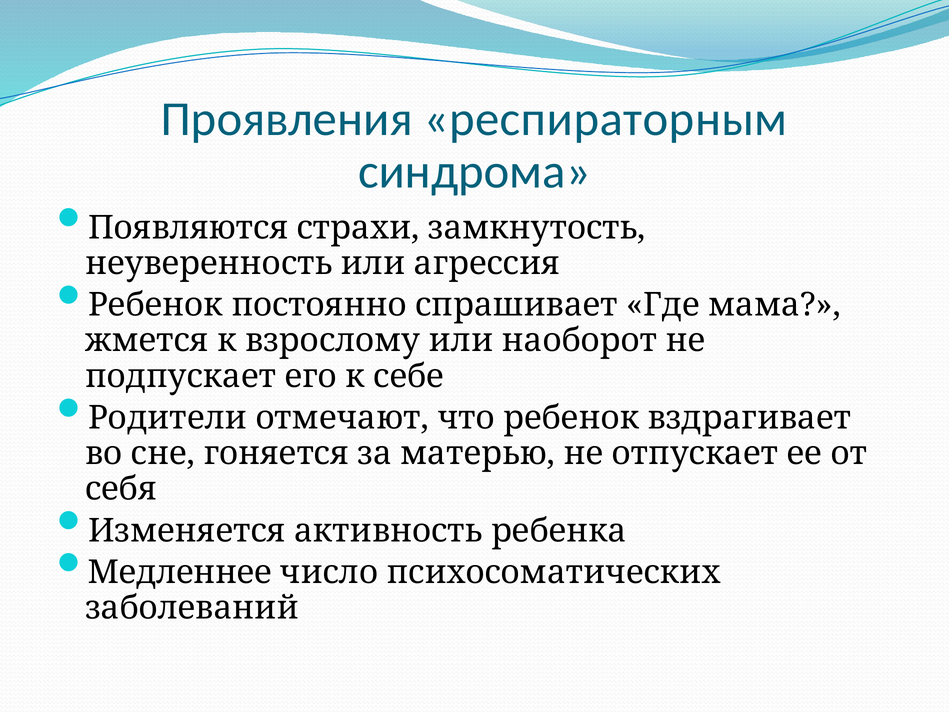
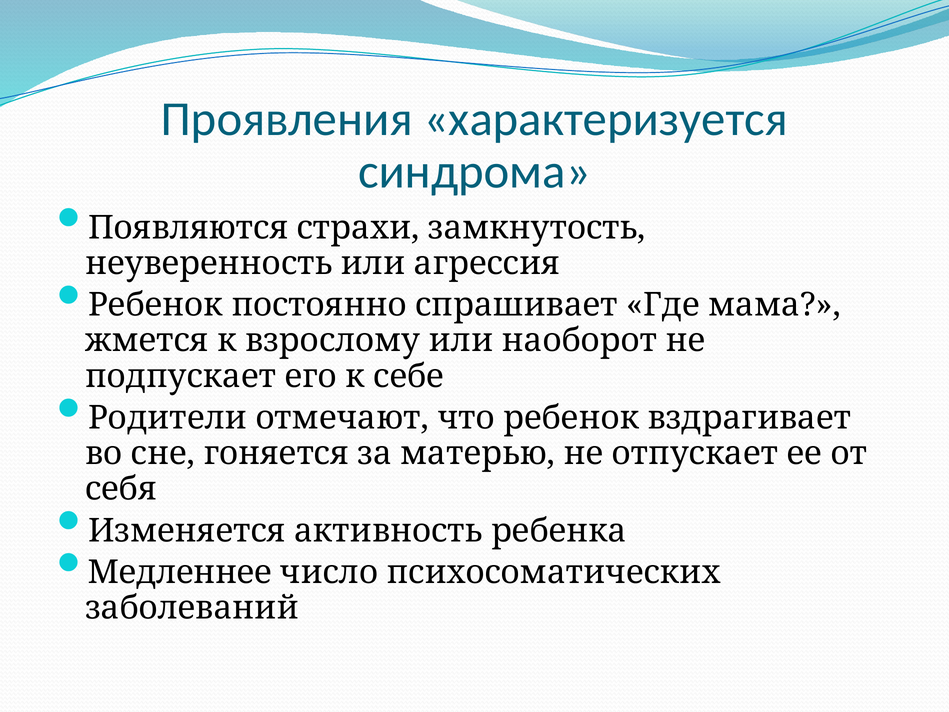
респираторным: респираторным -> характеризуется (606, 119)
